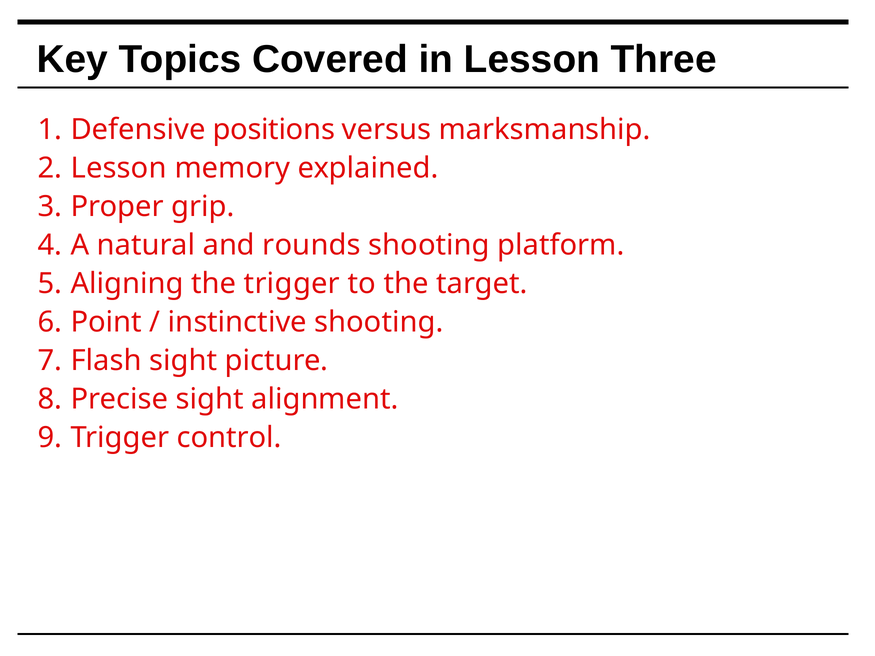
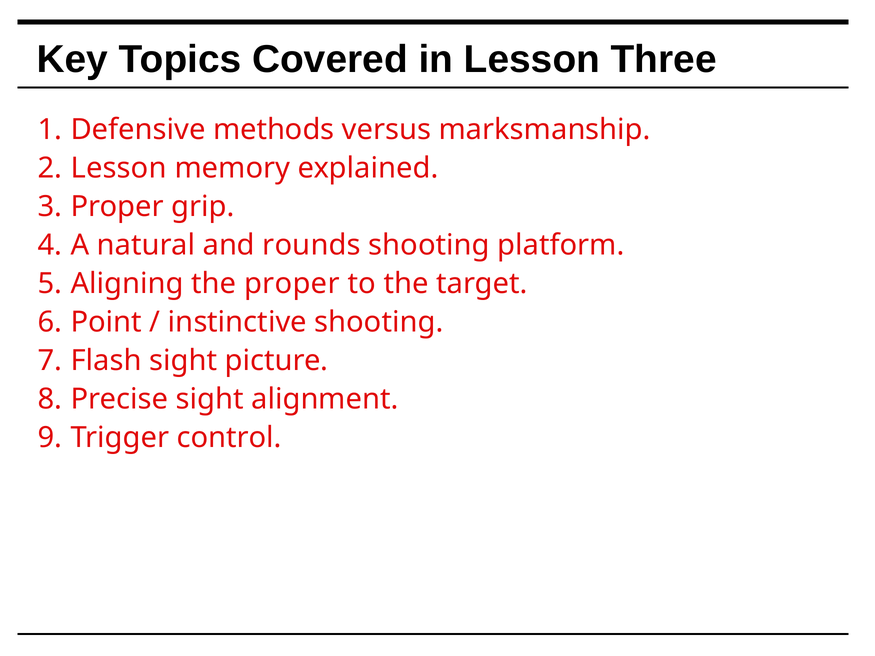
positions: positions -> methods (274, 130)
the trigger: trigger -> proper (292, 284)
